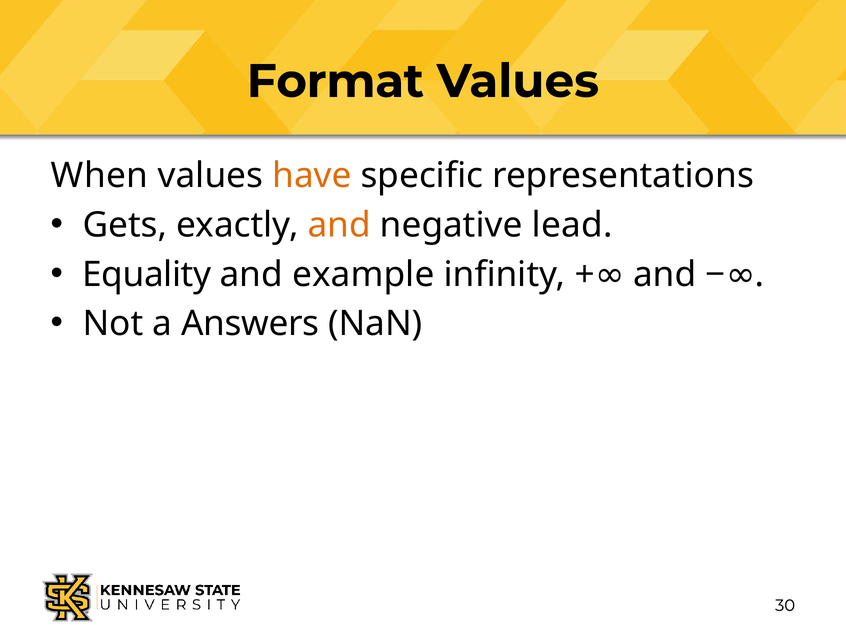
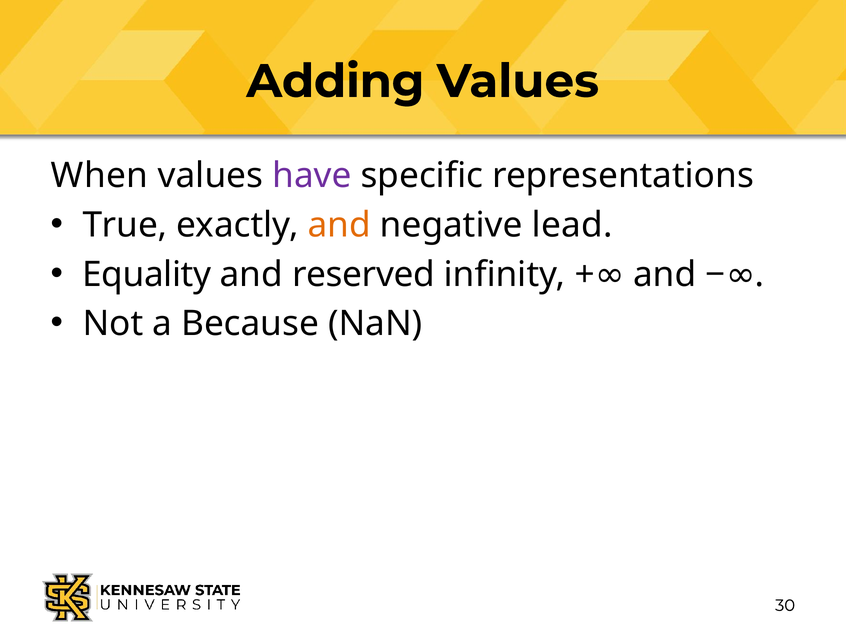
Format: Format -> Adding (335, 82)
have colour: orange -> purple (312, 176)
Gets: Gets -> True (125, 225)
example: example -> reserved (364, 275)
Answers: Answers -> Because (250, 324)
